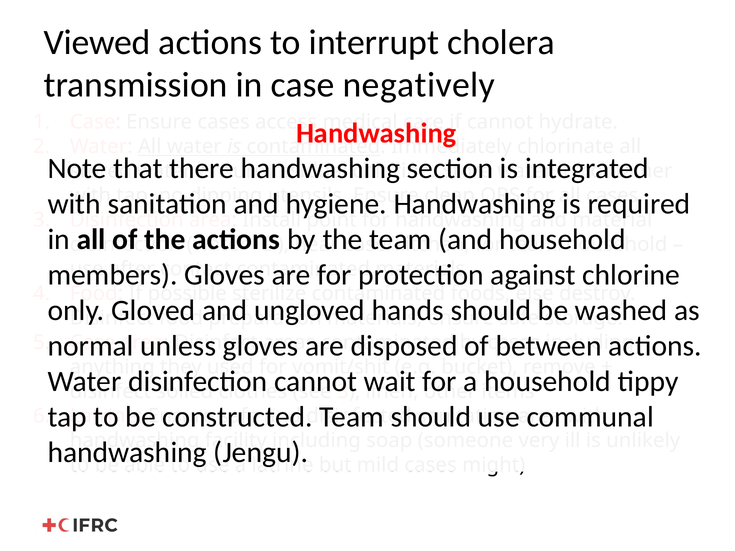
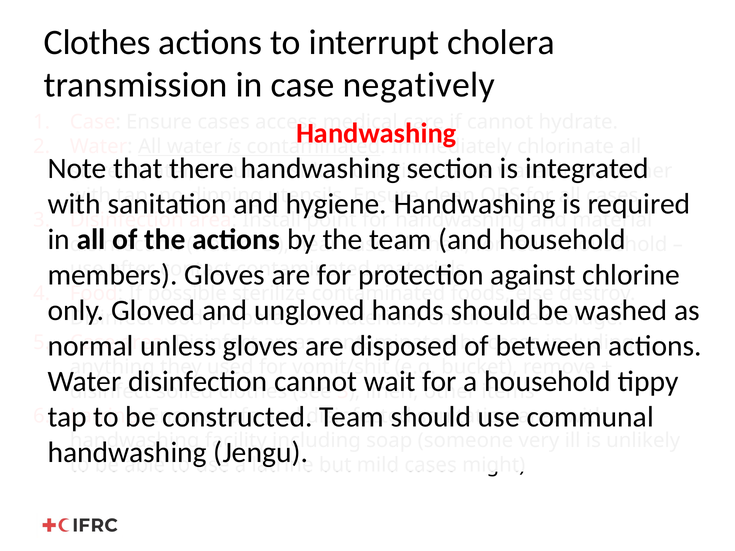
Viewed: Viewed -> Clothes (97, 42)
